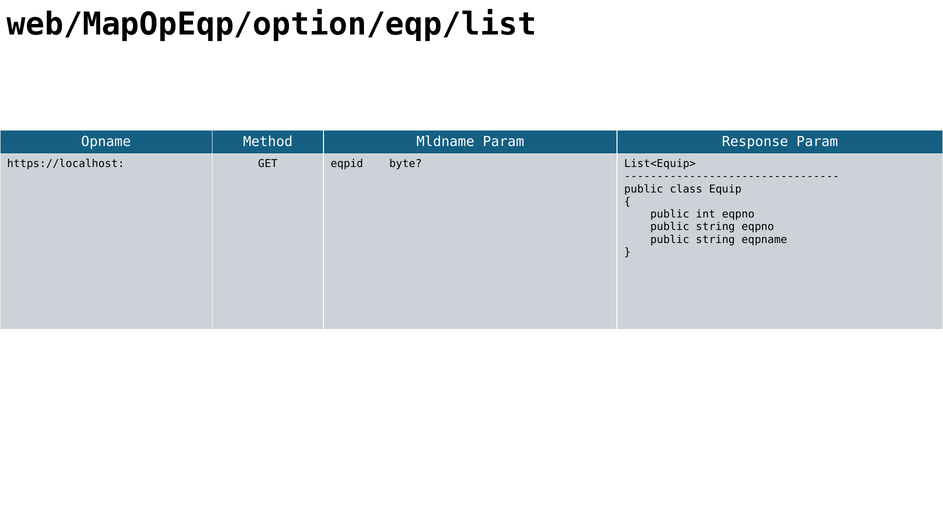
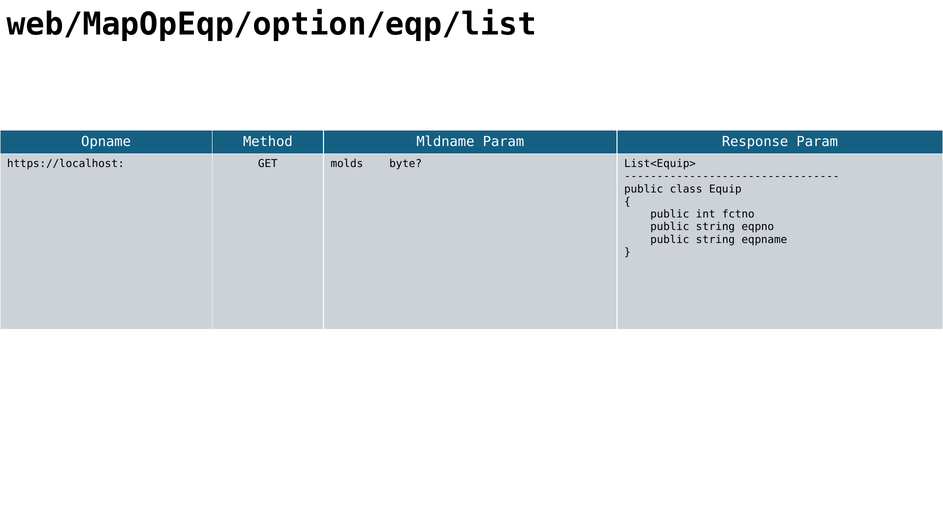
eqpid: eqpid -> molds (347, 164)
int eqpno: eqpno -> fctno (738, 214)
